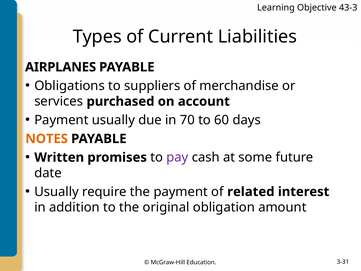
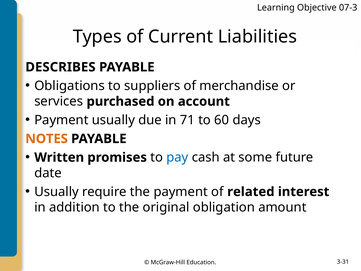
43-3: 43-3 -> 07-3 (348, 8)
AIRPLANES: AIRPLANES -> DESCRIBES (60, 67)
70: 70 -> 71 (187, 120)
pay colour: purple -> blue (177, 157)
